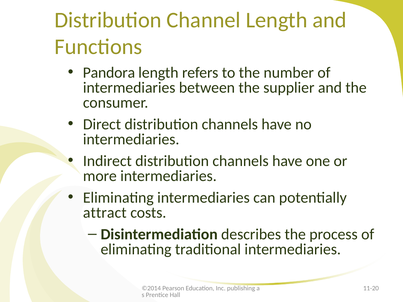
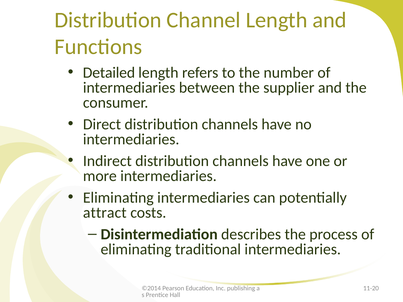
Pandora: Pandora -> Detailed (109, 73)
